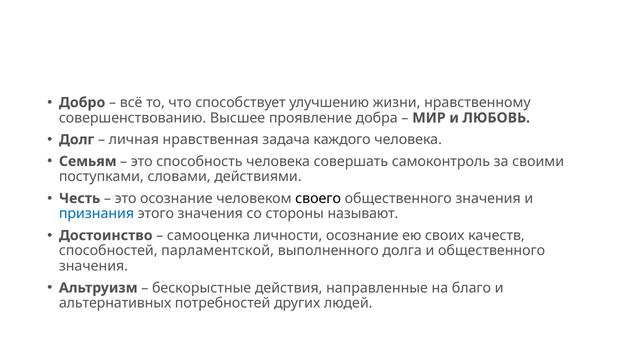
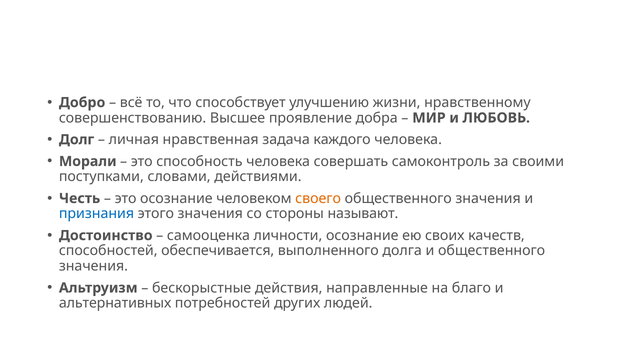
Семьям: Семьям -> Морали (88, 162)
своего colour: black -> orange (318, 199)
парламентской: парламентской -> обеспечивается (218, 251)
